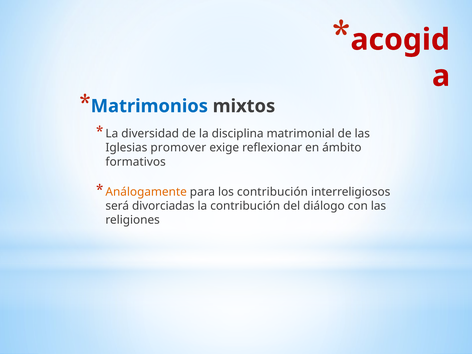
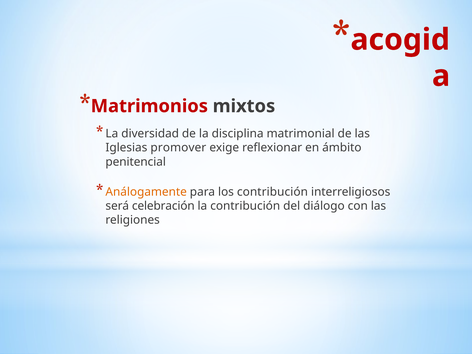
Matrimonios colour: blue -> red (149, 106)
formativos: formativos -> penitencial (136, 162)
divorciadas: divorciadas -> celebración (163, 206)
